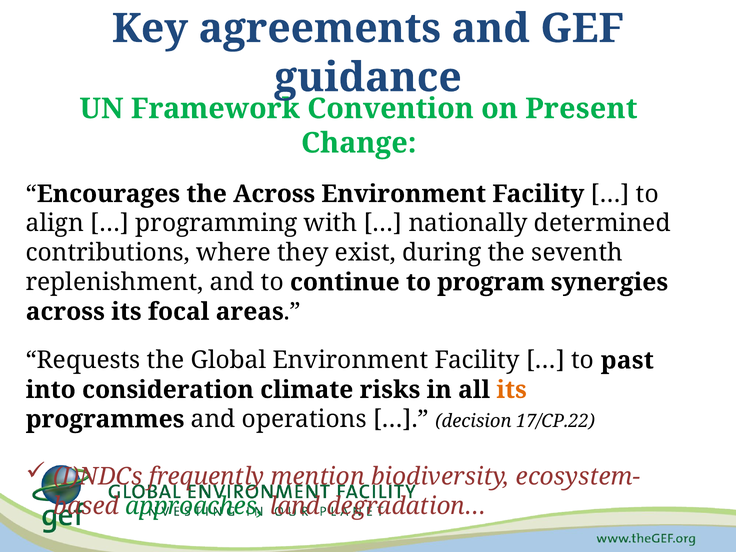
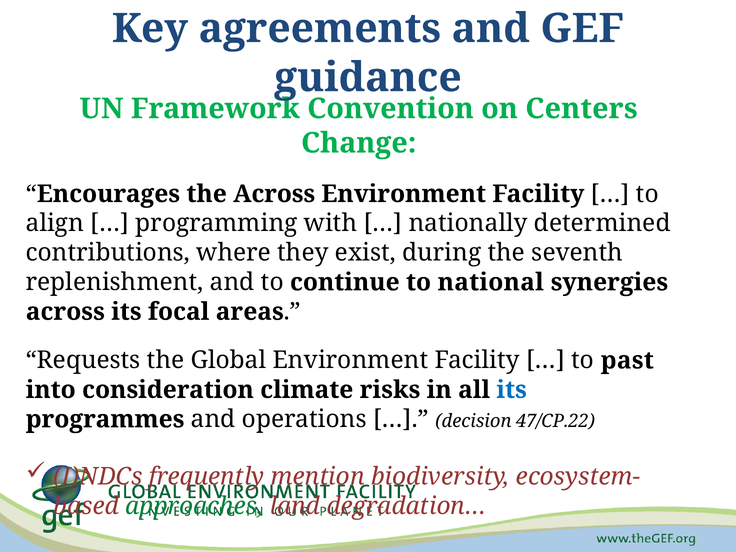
Present: Present -> Centers (581, 109)
program: program -> national (491, 282)
its colour: orange -> blue (512, 390)
17/CP.22: 17/CP.22 -> 47/CP.22 (555, 421)
